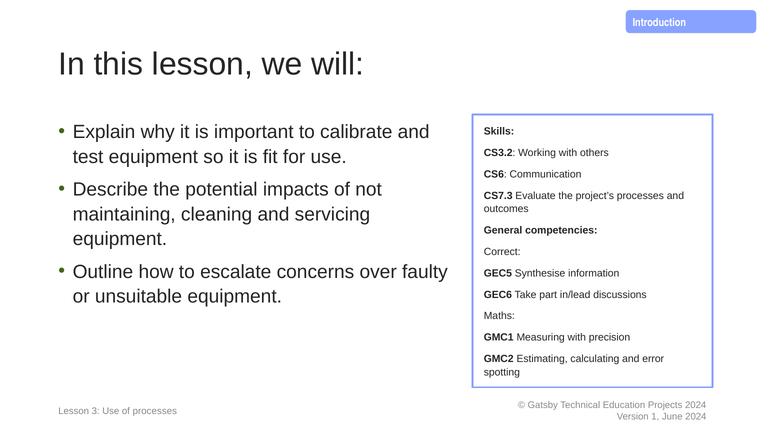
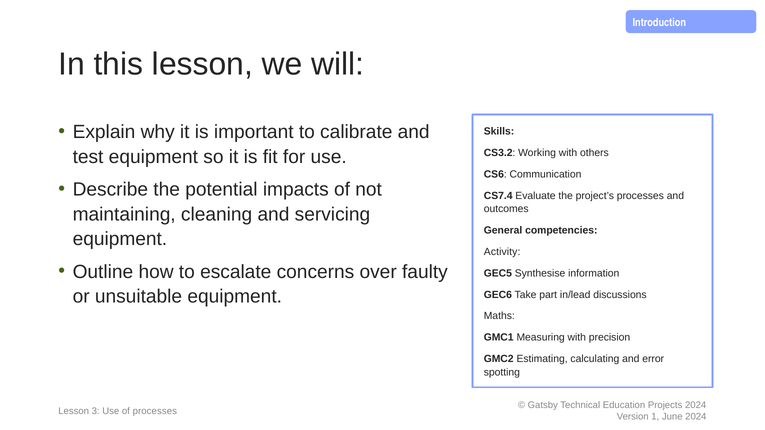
CS7.3: CS7.3 -> CS7.4 (498, 196)
Correct: Correct -> Activity (502, 252)
